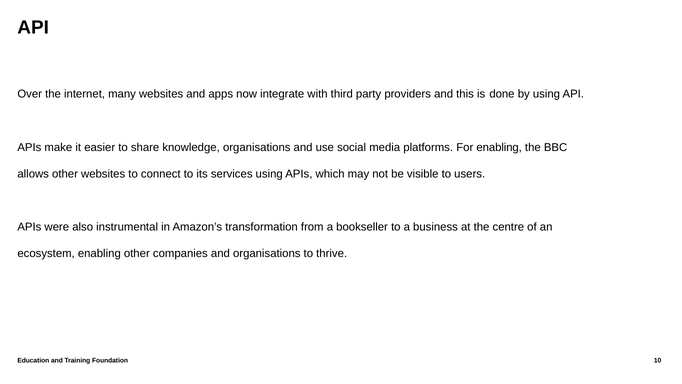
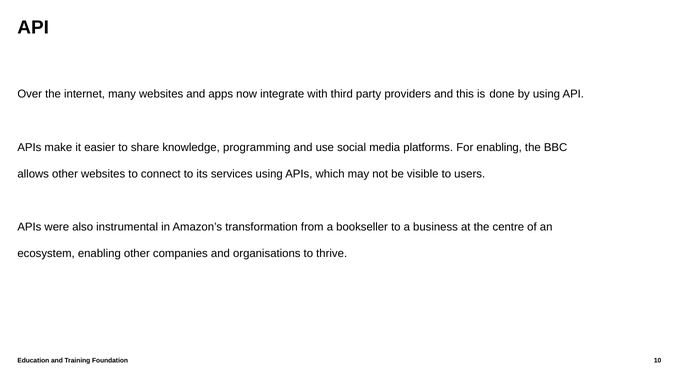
knowledge organisations: organisations -> programming (257, 147)
